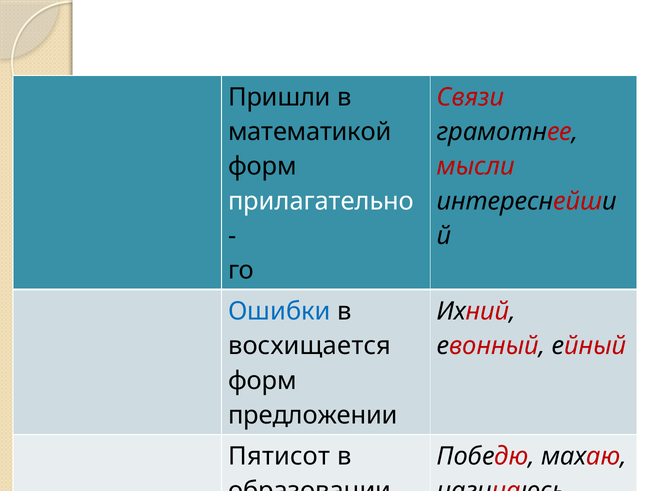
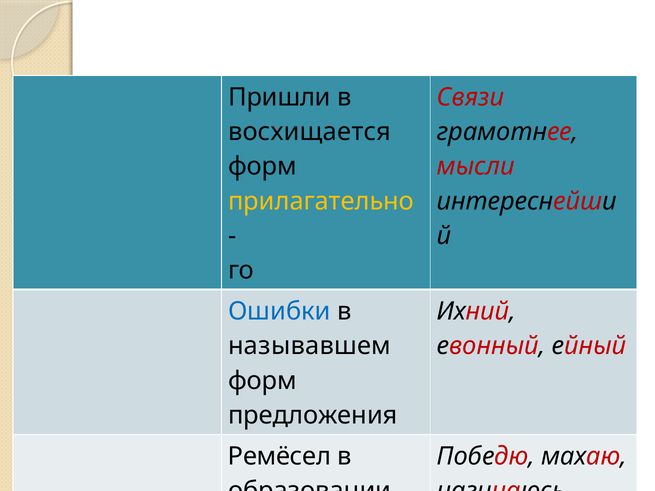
математикой: математикой -> восхищается (310, 132)
прилагательно colour: white -> yellow (321, 201)
восхищается: восхищается -> называвшем (310, 346)
предложении: предложении -> предложения (313, 415)
Пятисот: Пятисот -> Ремёсел (279, 457)
